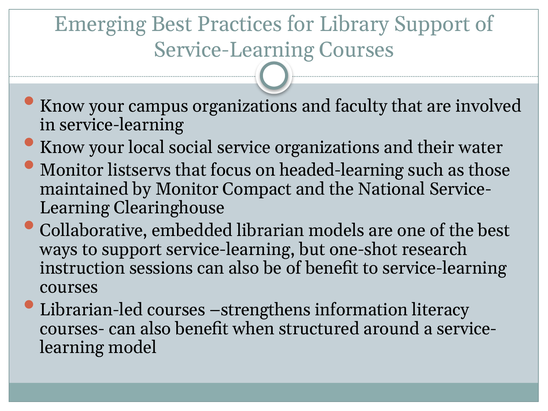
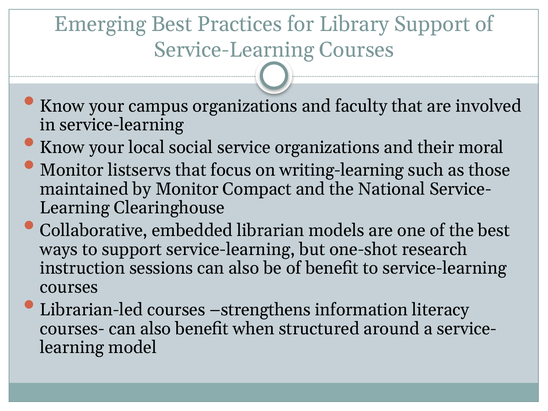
water: water -> moral (481, 147)
headed-learning: headed-learning -> writing-learning (342, 170)
